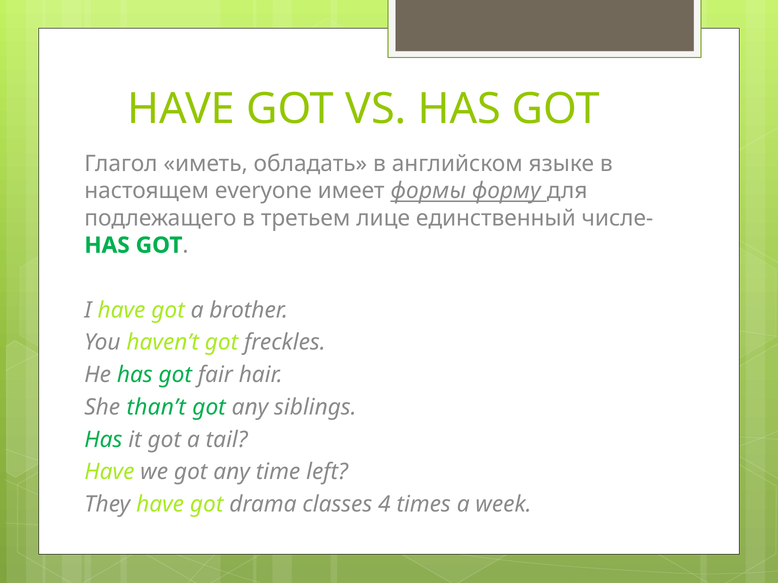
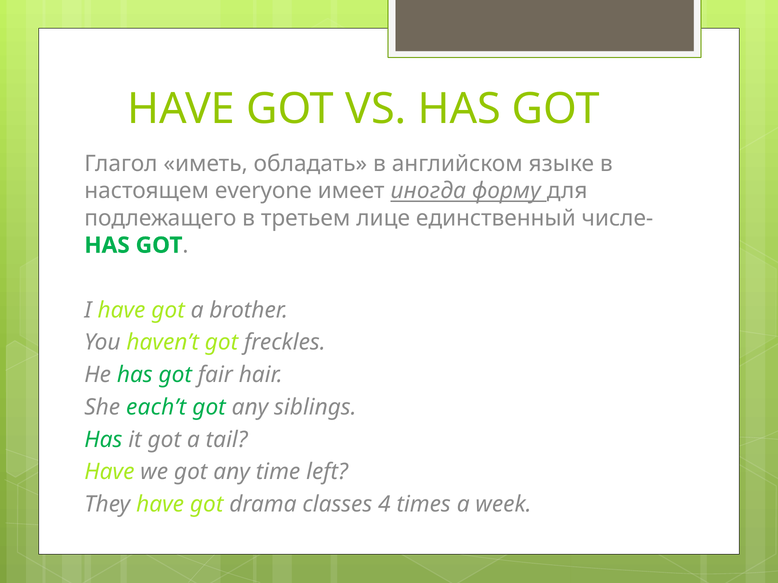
формы: формы -> иногда (428, 191)
than’t: than’t -> each’t (156, 408)
